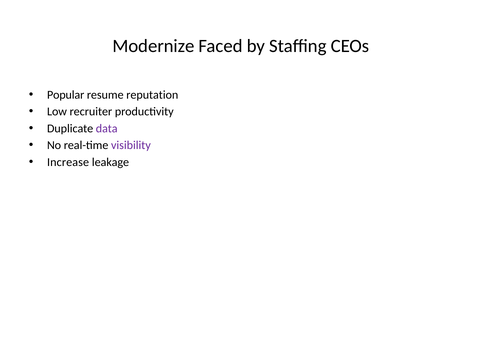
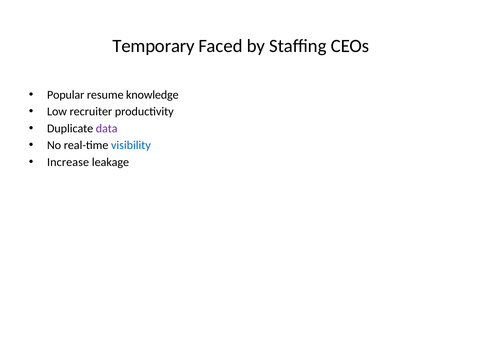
Modernize: Modernize -> Temporary (154, 46)
reputation: reputation -> knowledge (152, 95)
visibility colour: purple -> blue (131, 145)
